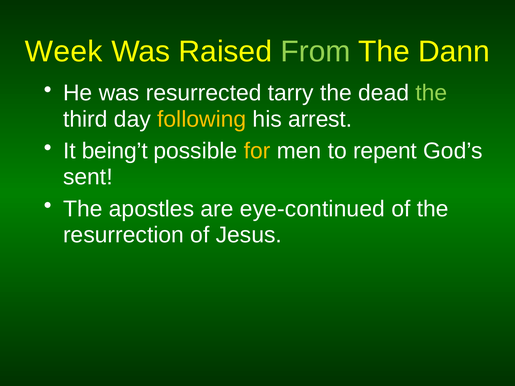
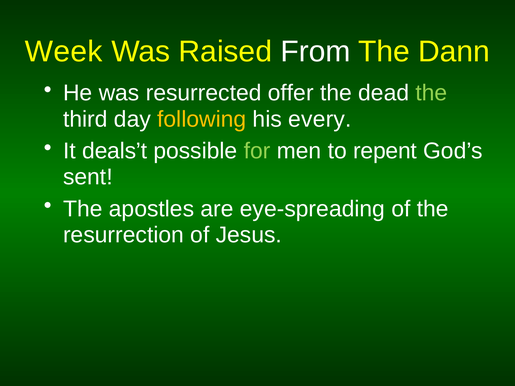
From colour: light green -> white (315, 51)
tarry: tarry -> offer (291, 93)
arrest: arrest -> every (320, 119)
being’t: being’t -> deals’t (115, 151)
for colour: yellow -> light green (257, 151)
eye-continued: eye-continued -> eye-spreading (312, 209)
